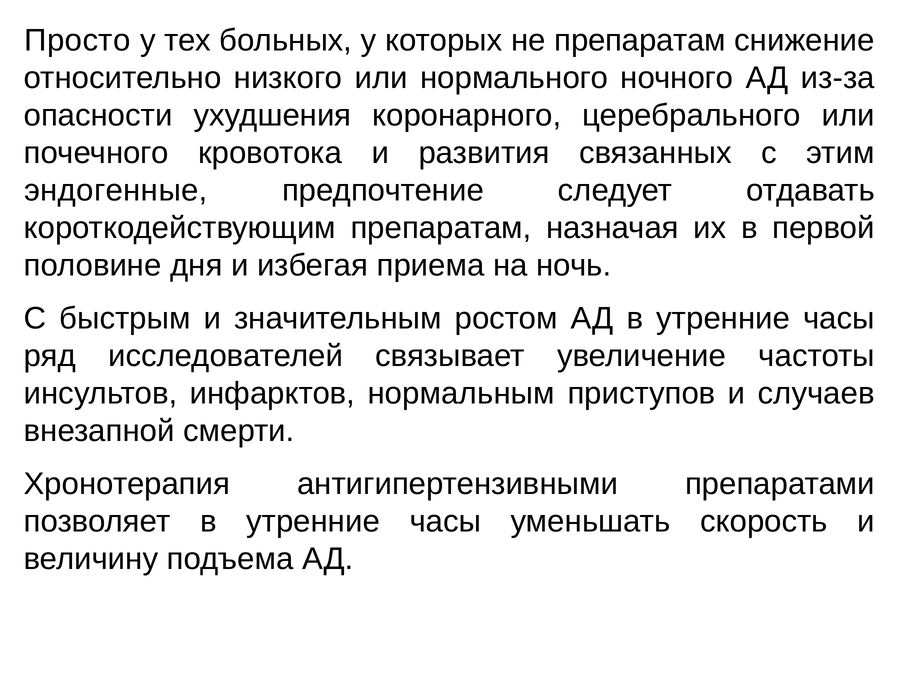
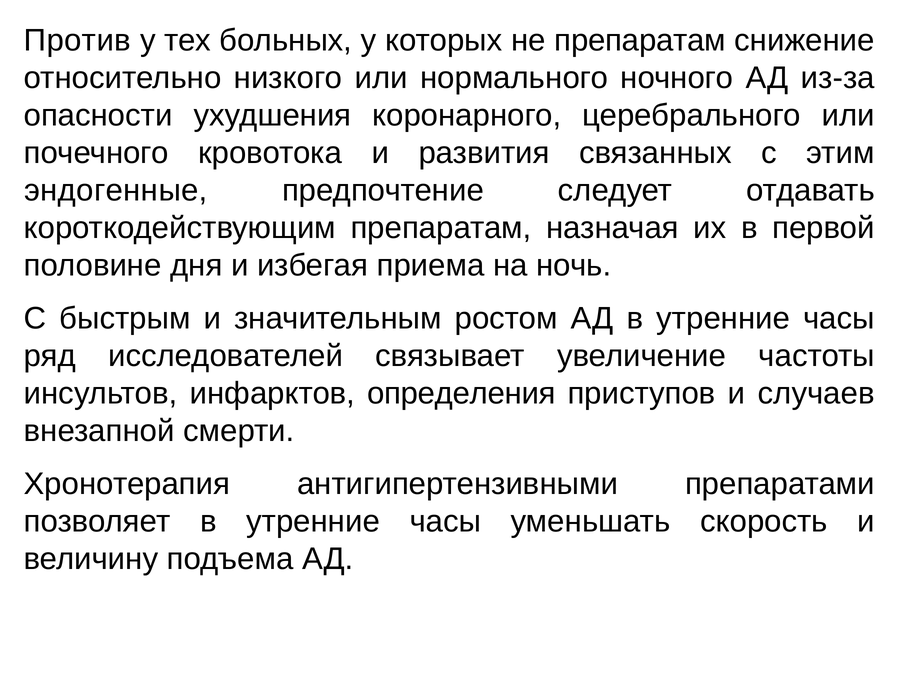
Просто: Просто -> Против (77, 40)
нормальным: нормальным -> определения (461, 393)
